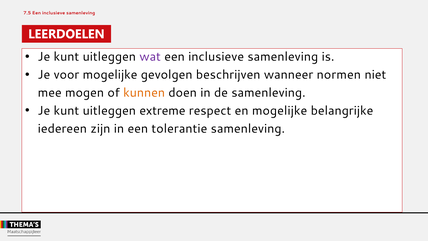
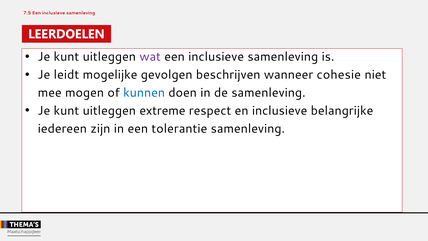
voor: voor -> leidt (66, 75)
normen: normen -> cohesie (339, 75)
kunnen colour: orange -> blue (144, 93)
en mogelijke: mogelijke -> inclusieve (280, 111)
